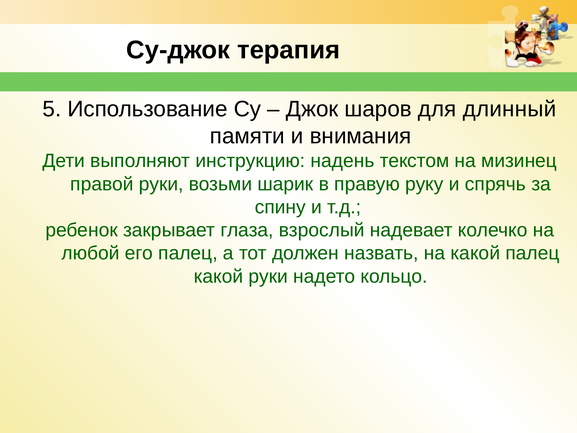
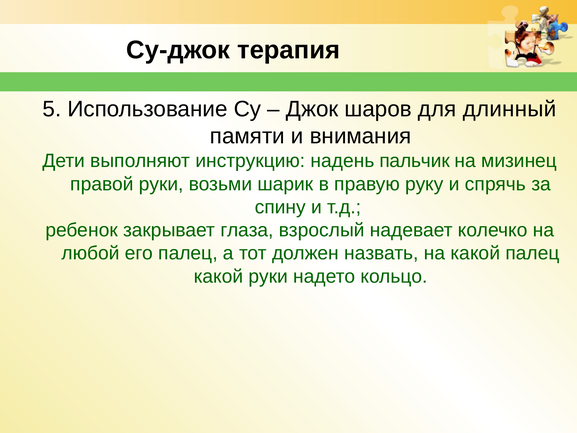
текстом: текстом -> пальчик (415, 161)
